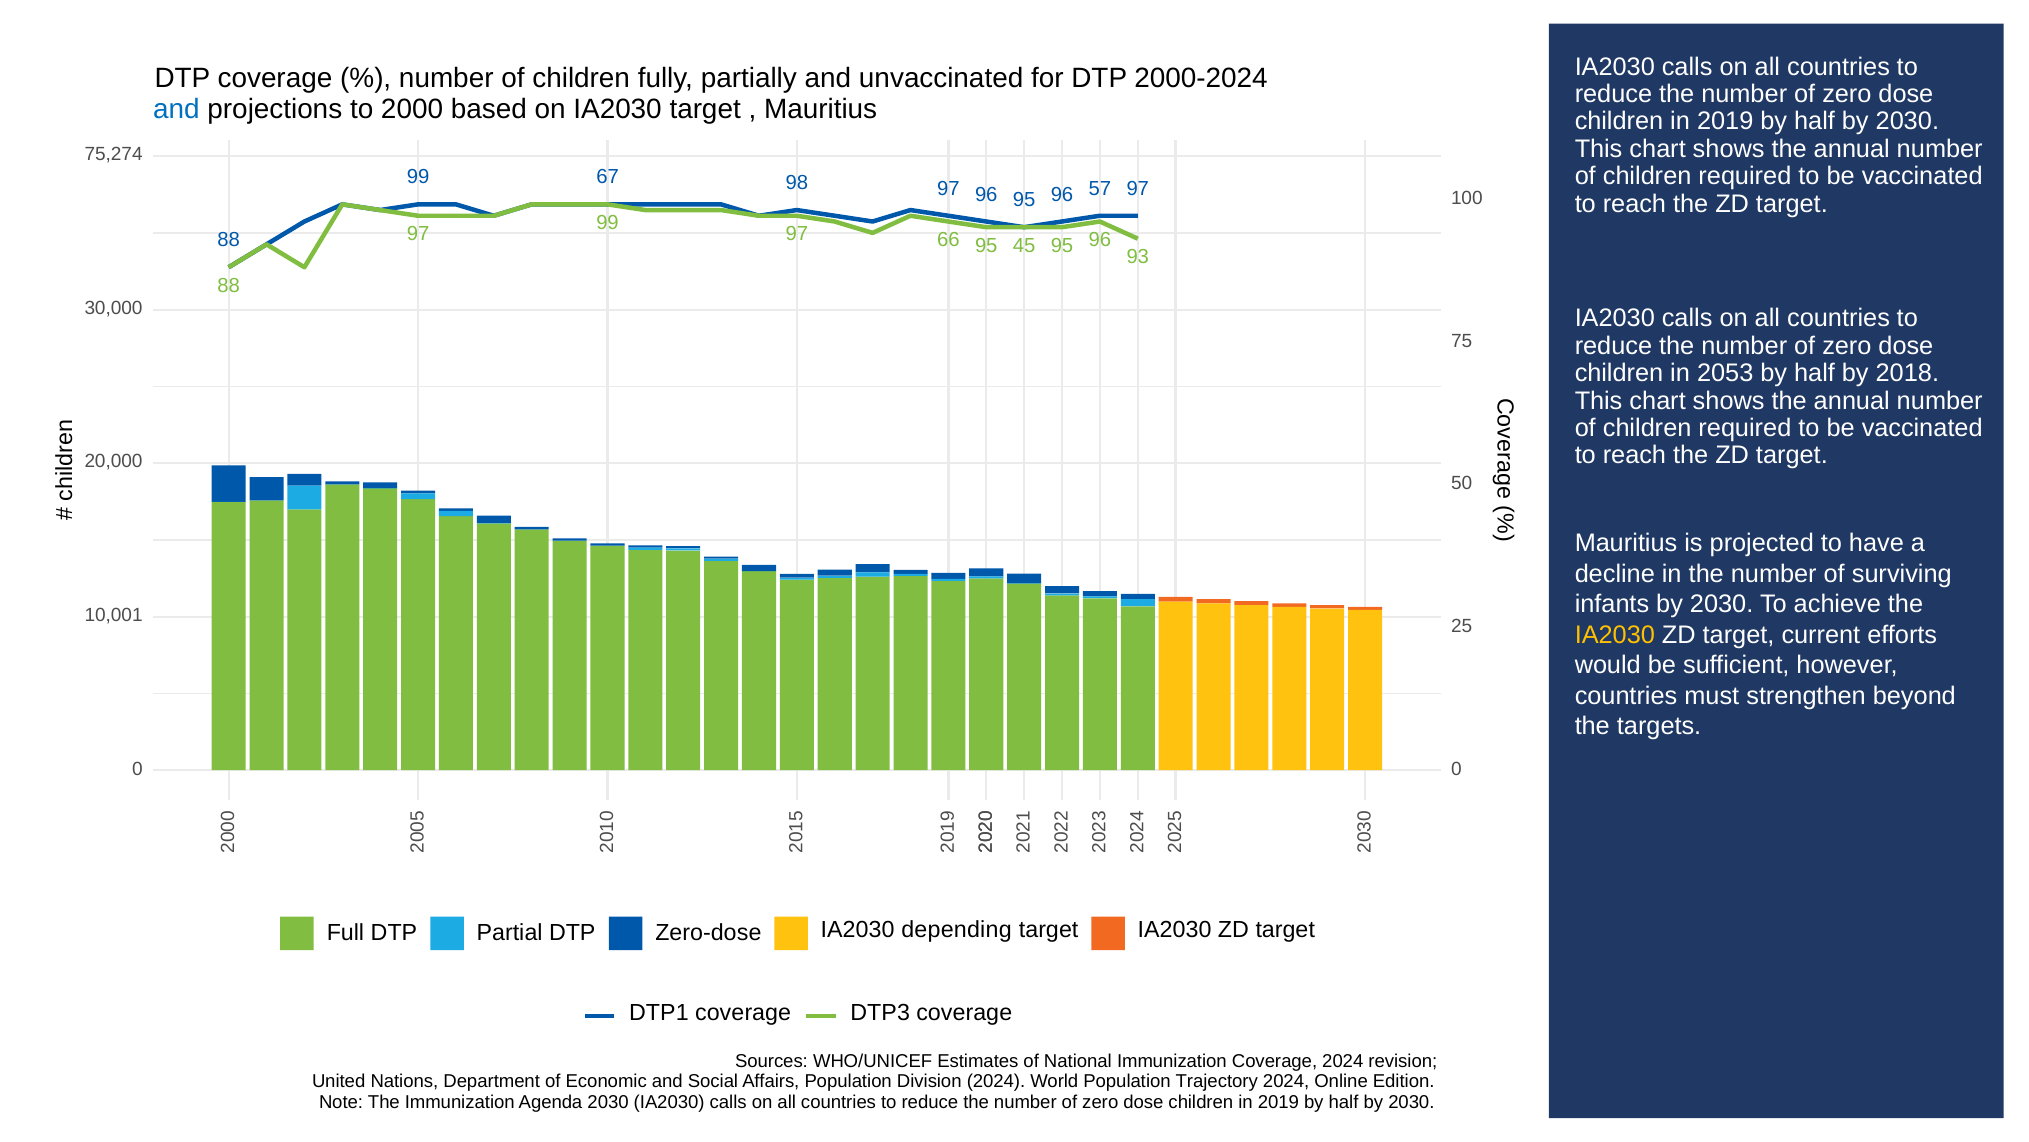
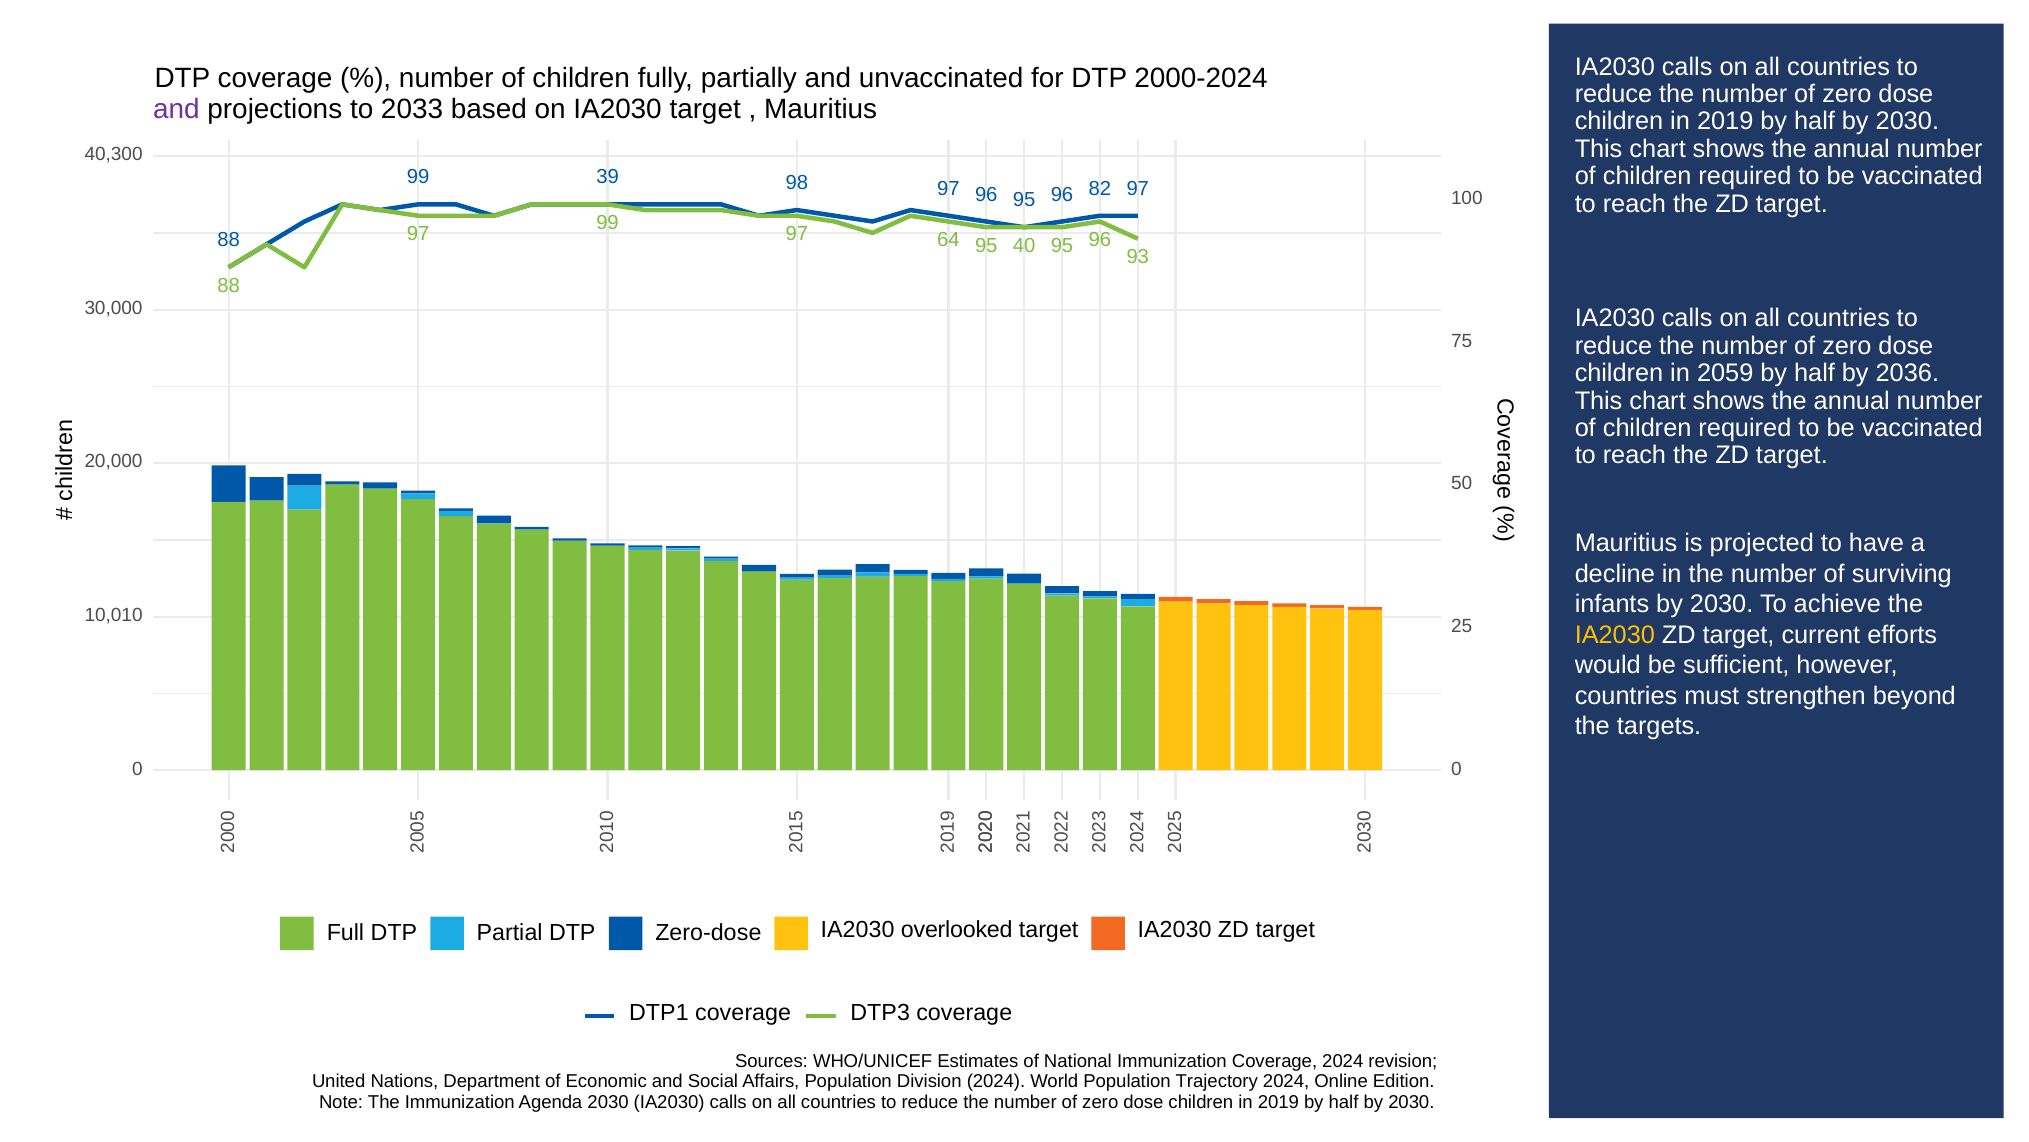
and colour: blue -> purple (176, 109)
2000: 2000 -> 2033 (412, 109)
75,274: 75,274 -> 40,300 (114, 154)
67: 67 -> 39 (608, 177)
57: 57 -> 82 (1100, 189)
66: 66 -> 64 (948, 240)
45: 45 -> 40 (1024, 245)
2053: 2053 -> 2059 (1725, 373)
2018: 2018 -> 2036 (1907, 373)
10,001: 10,001 -> 10,010 (114, 614)
depending: depending -> overlooked (957, 930)
